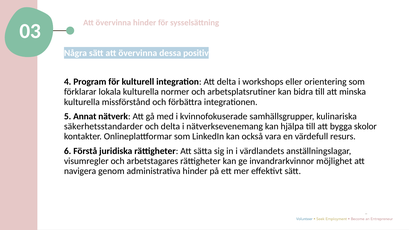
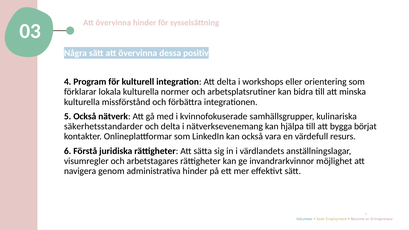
5 Annat: Annat -> Också (85, 116)
skolor: skolor -> börjat (365, 126)
